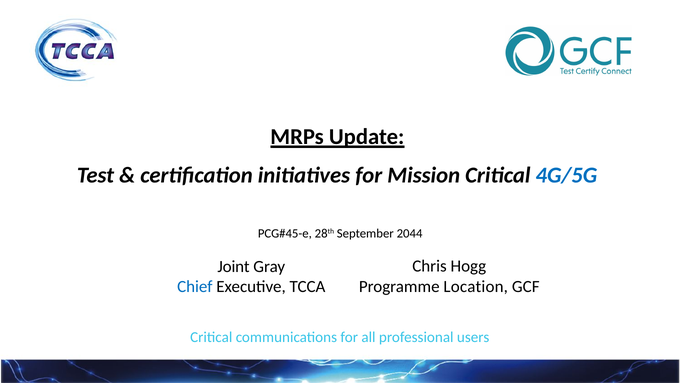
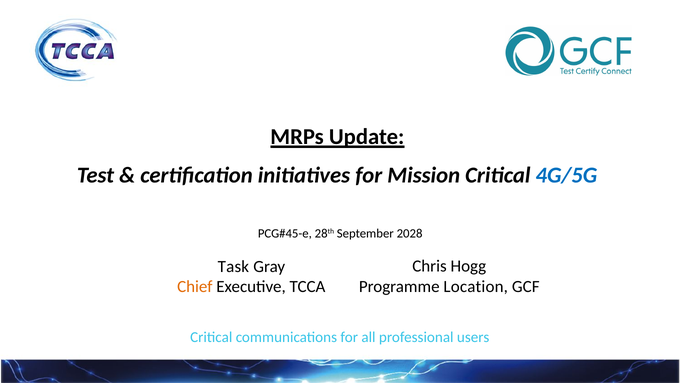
2044: 2044 -> 2028 (410, 233)
Joint: Joint -> Task (233, 266)
Chief colour: blue -> orange (195, 286)
